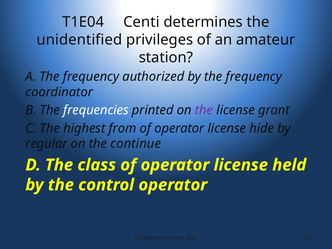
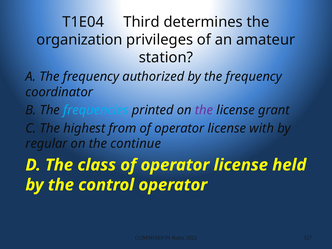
Centi: Centi -> Third (141, 22)
unidentified: unidentified -> organization (80, 40)
frequencies colour: white -> light blue (96, 110)
hide: hide -> with (262, 128)
